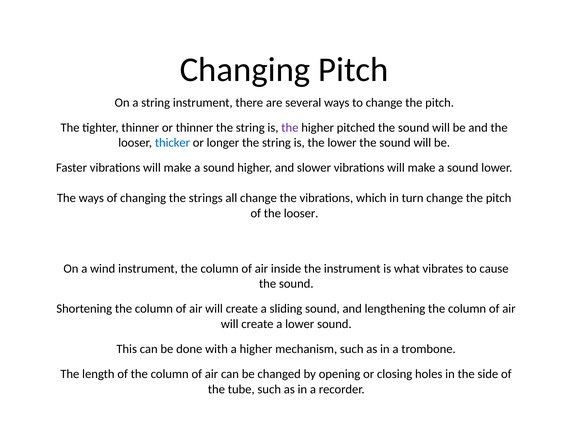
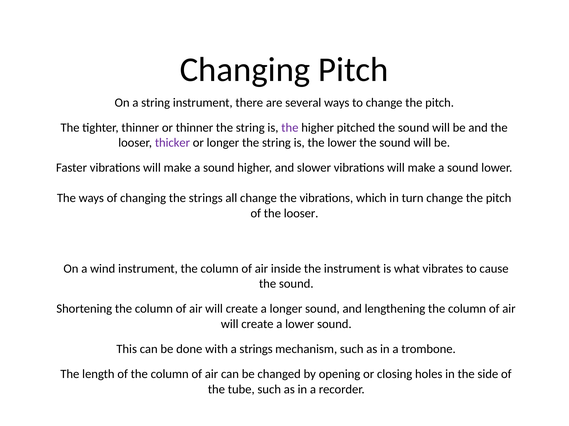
thicker colour: blue -> purple (172, 143)
a sliding: sliding -> longer (286, 309)
a higher: higher -> strings (256, 350)
